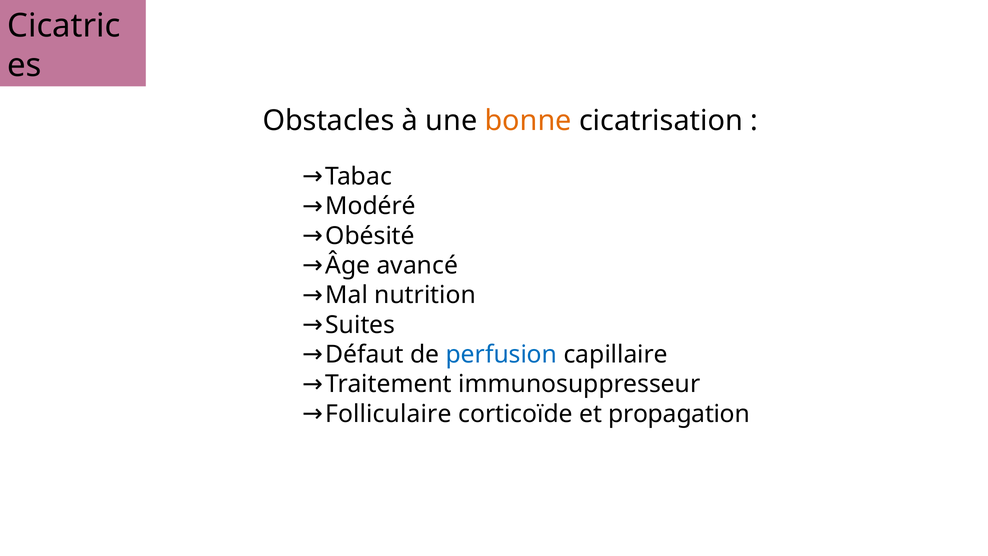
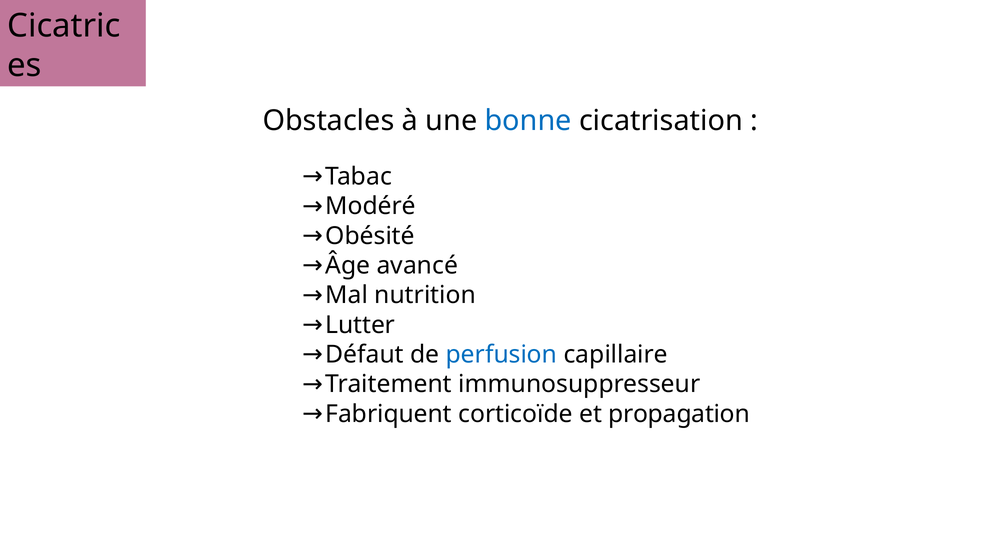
bonne colour: orange -> blue (528, 121)
Suites: Suites -> Lutter (360, 325)
Folliculaire: Folliculaire -> Fabriquent (389, 414)
